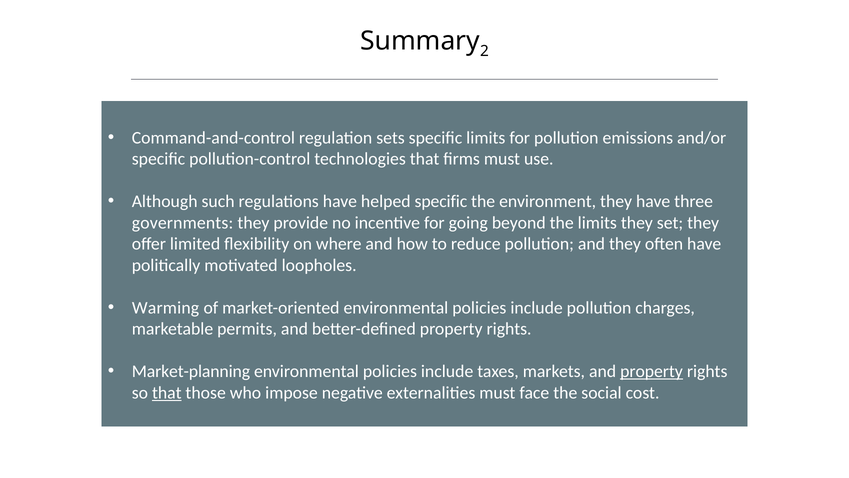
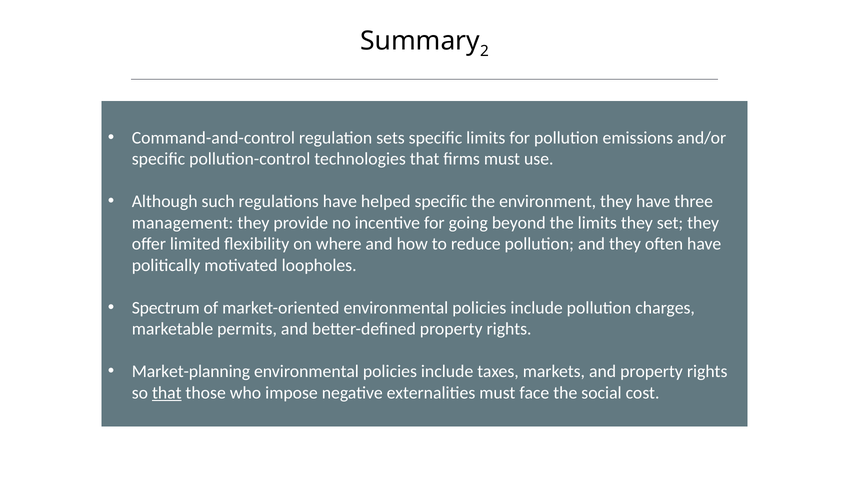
governments: governments -> management (183, 222)
Warming: Warming -> Spectrum (166, 307)
property underline: present -> none (651, 371)
